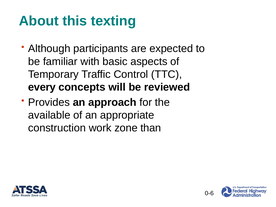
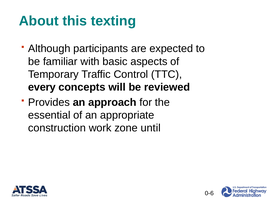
available: available -> essential (49, 115)
than: than -> until (151, 128)
